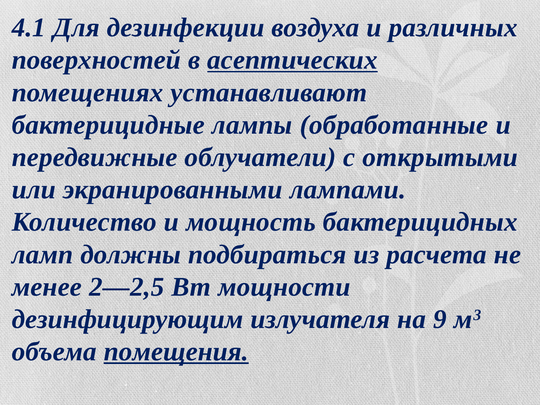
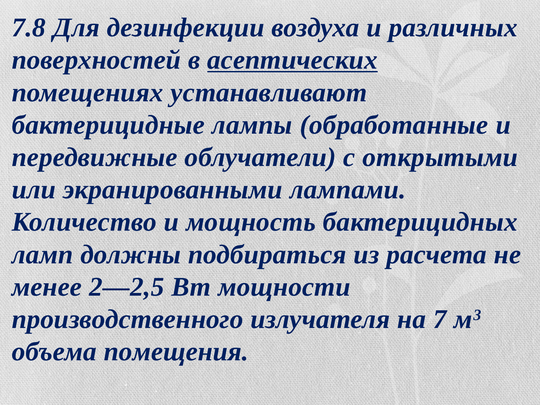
4.1: 4.1 -> 7.8 (29, 28)
дезинфицирующим: дезинфицирующим -> производственного (127, 319)
9: 9 -> 7 (440, 319)
помещения underline: present -> none (176, 352)
